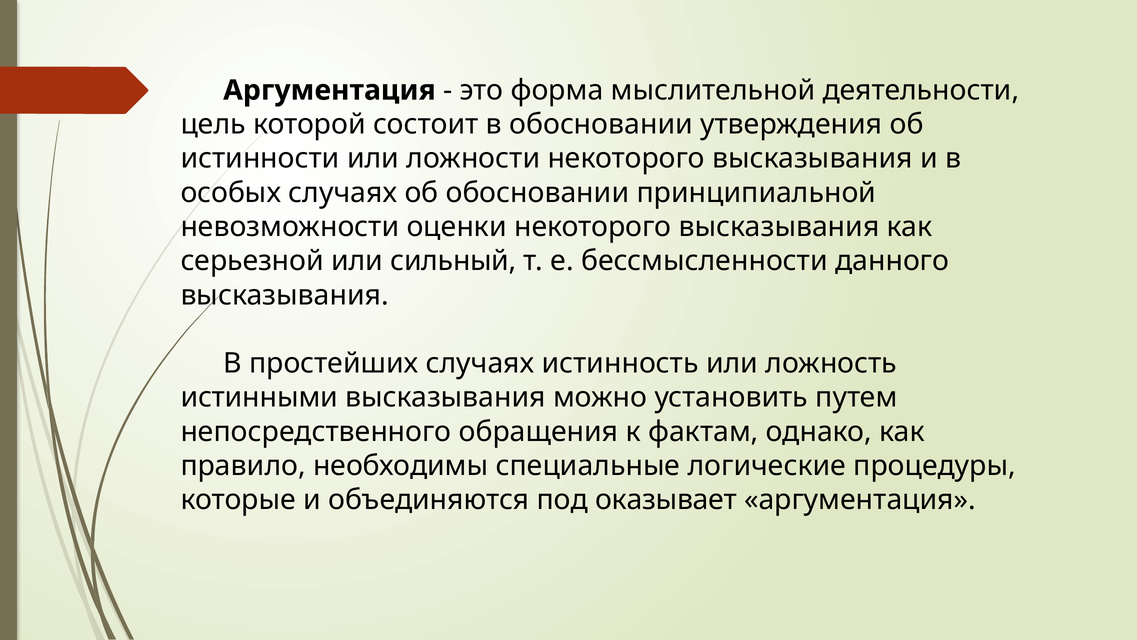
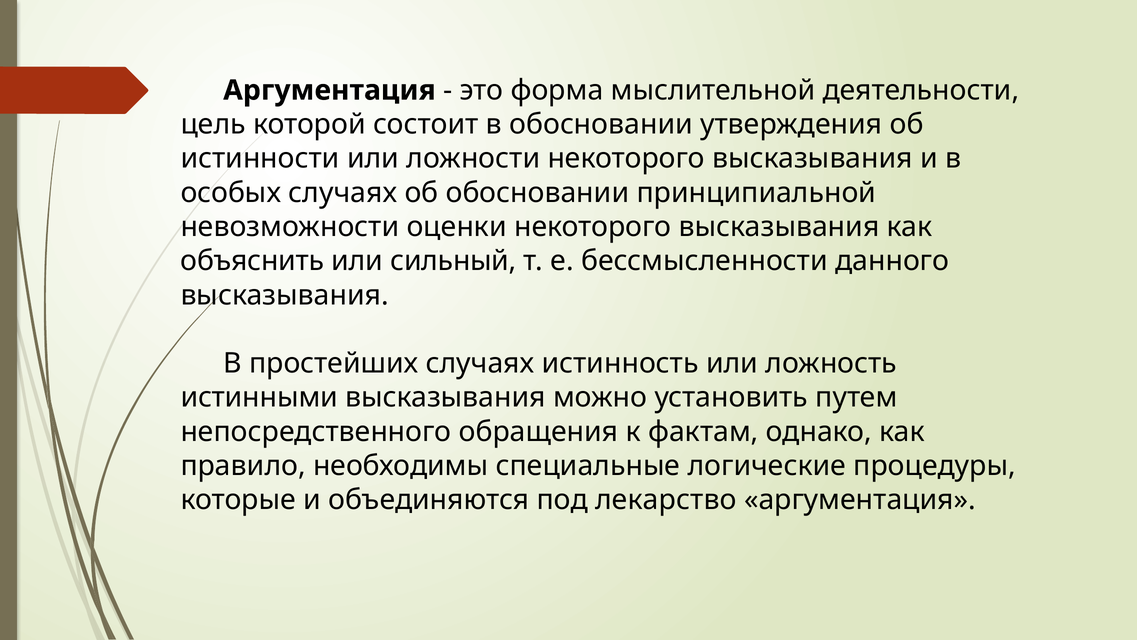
серьезной: серьезной -> объяснить (252, 261)
оказывает: оказывает -> лекарство (666, 500)
